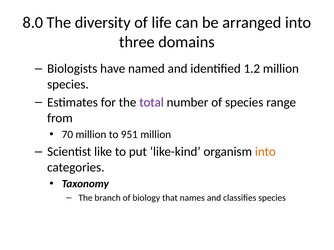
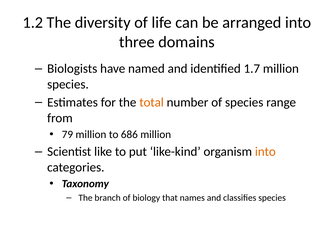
8.0: 8.0 -> 1.2 (33, 23)
1.2: 1.2 -> 1.7 (252, 69)
total colour: purple -> orange (152, 103)
70: 70 -> 79 (67, 135)
951: 951 -> 686 (129, 135)
